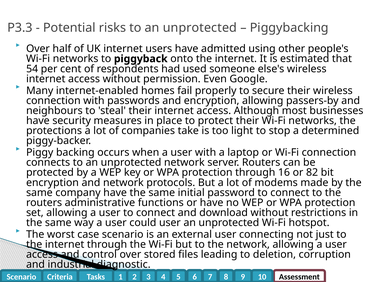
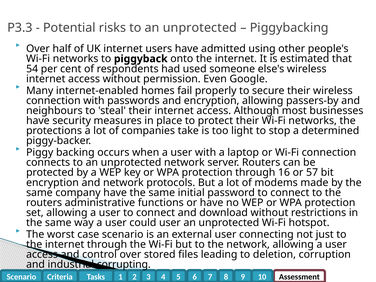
82: 82 -> 57 (312, 173)
diagnostic: diagnostic -> corrupting (124, 265)
